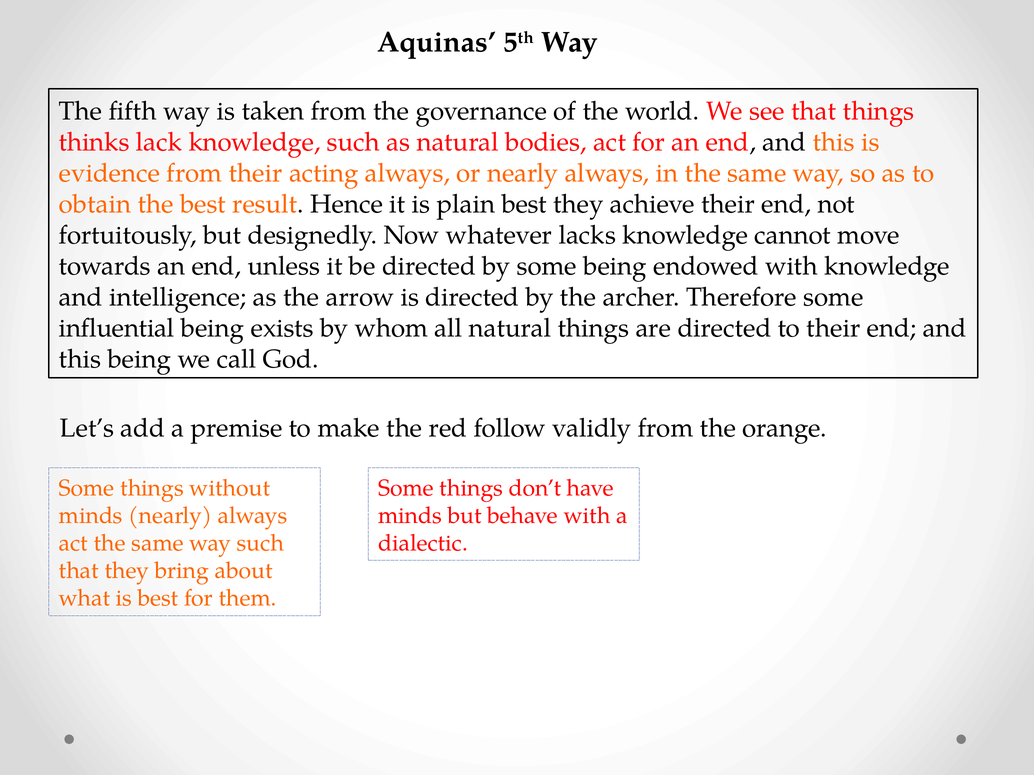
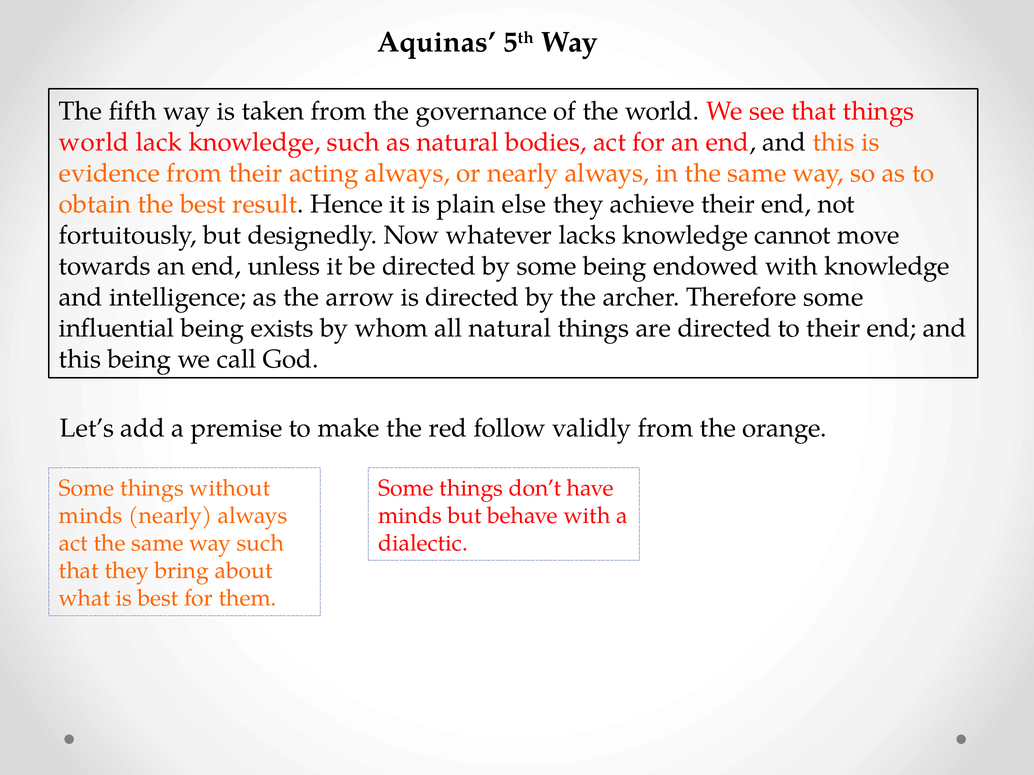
thinks: thinks -> world (94, 142)
plain best: best -> else (524, 204)
